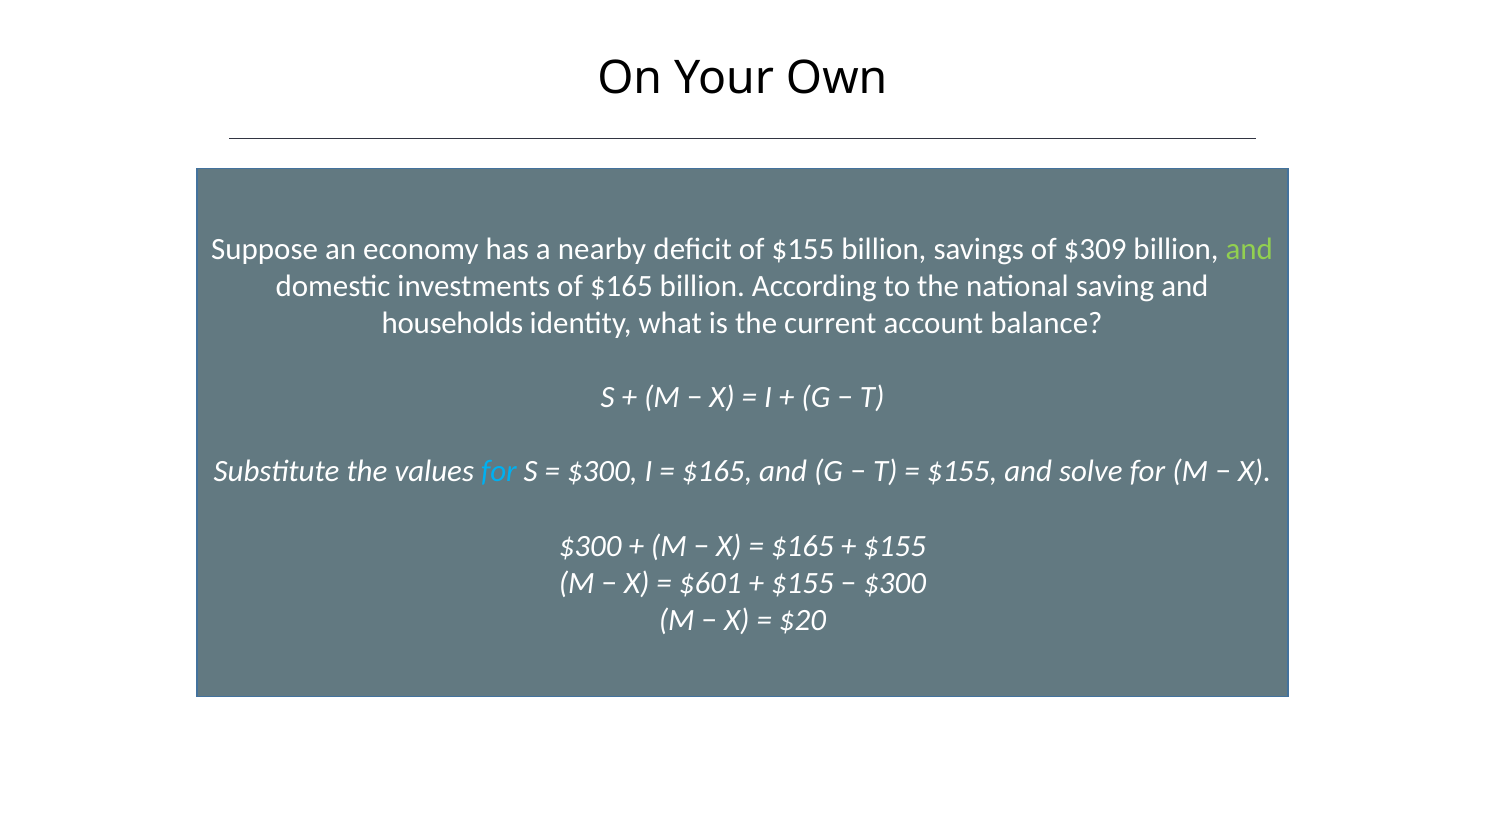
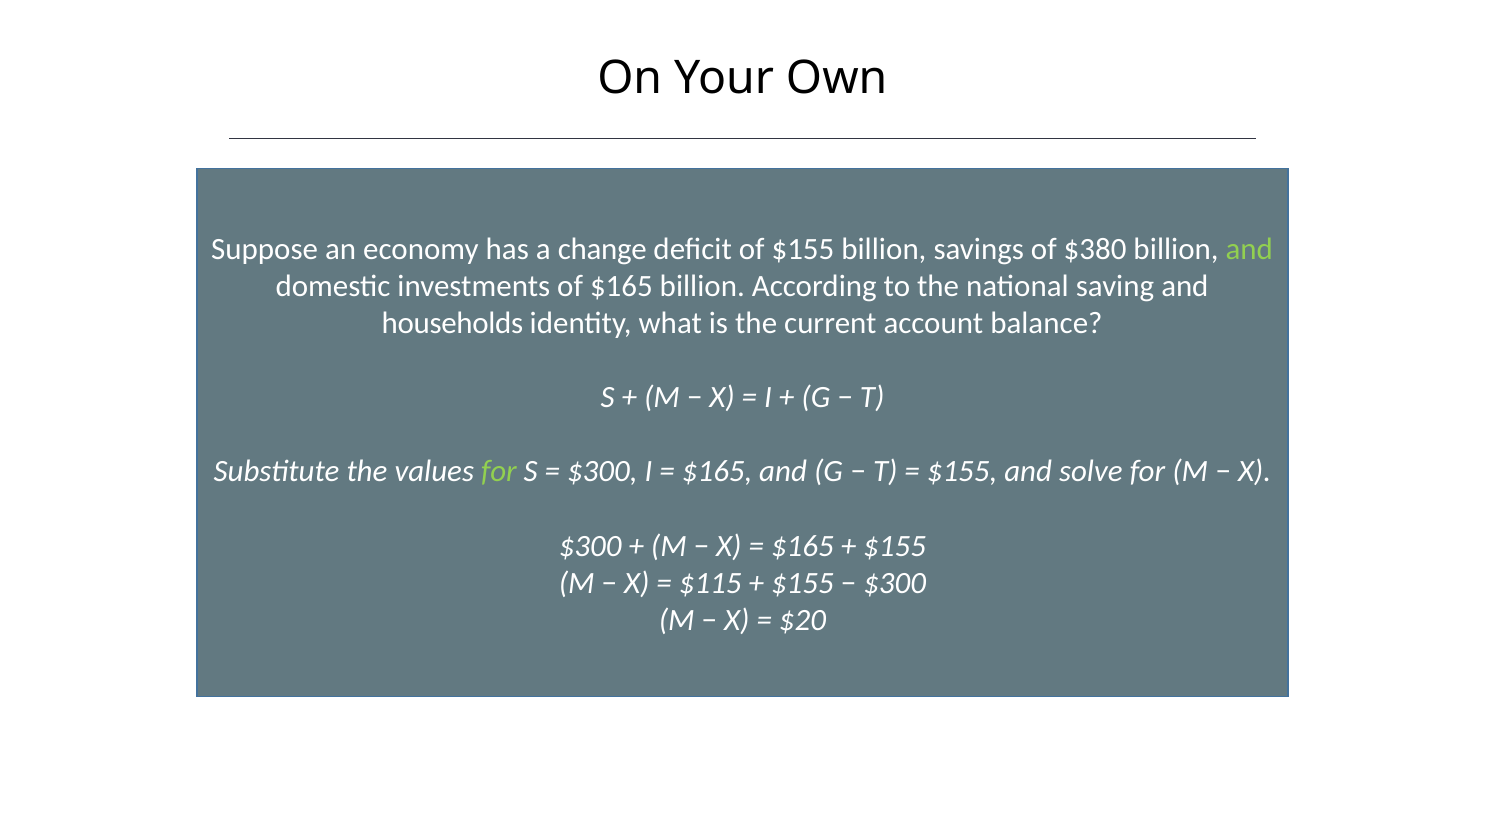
nearby: nearby -> change (602, 249)
$309: $309 -> $380 (1095, 249)
for colour: light blue -> light green (499, 472)
$601: $601 -> $115 (710, 583)
